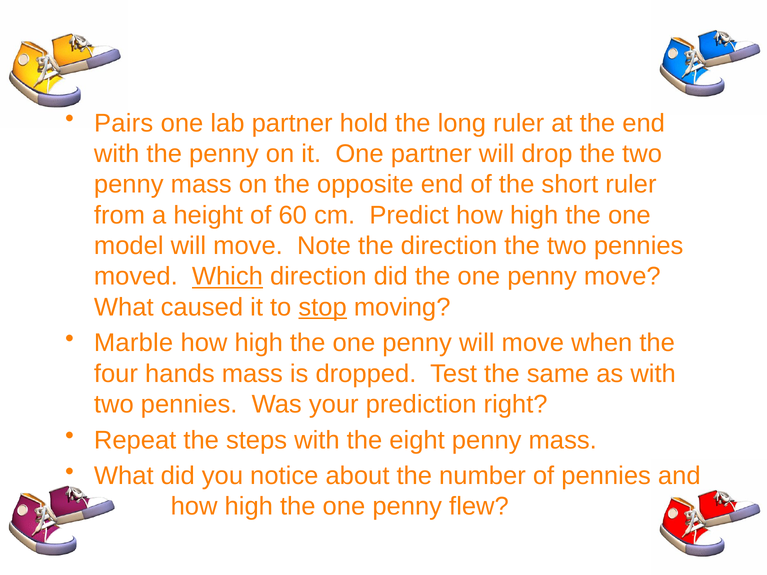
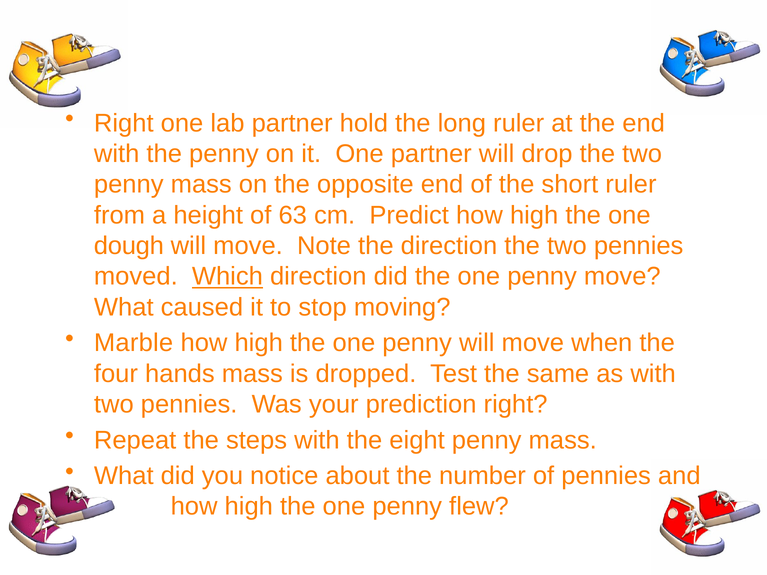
Pairs: Pairs -> Right (124, 123)
60: 60 -> 63 (293, 215)
model: model -> dough (129, 246)
stop underline: present -> none (323, 307)
